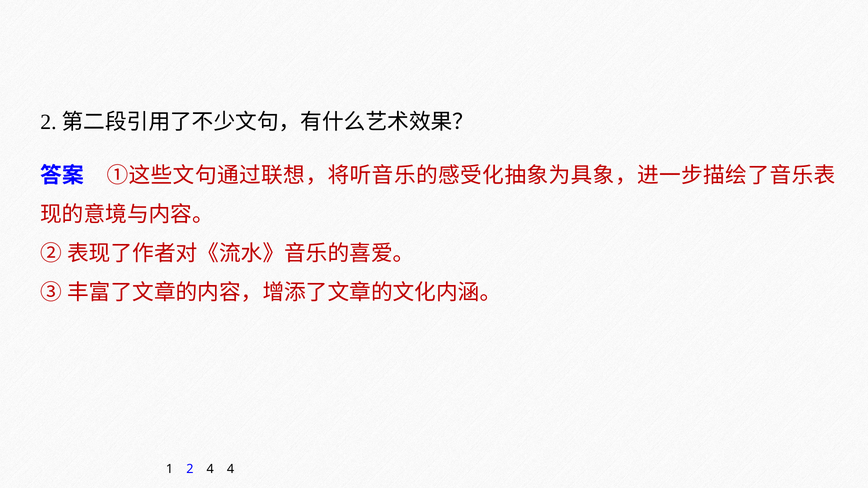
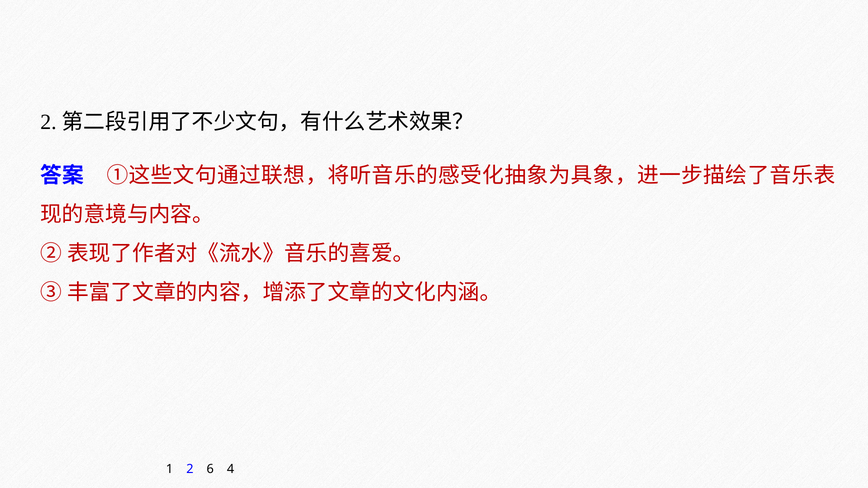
2 4: 4 -> 6 (210, 469)
